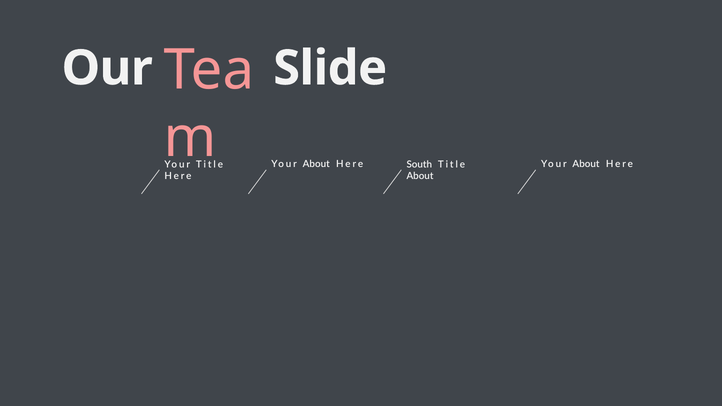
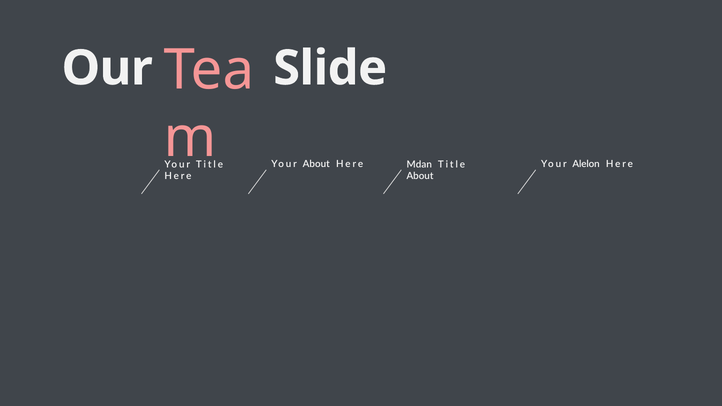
About: About -> Alelon (586, 164)
South: South -> Mdan (419, 165)
